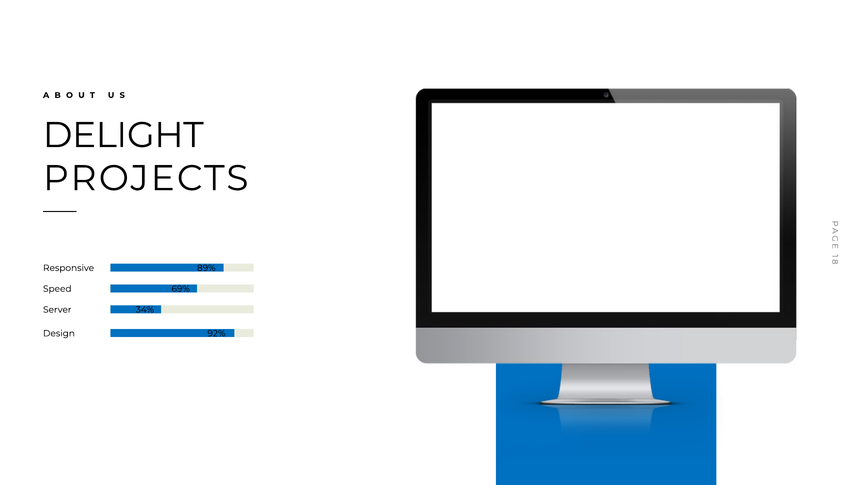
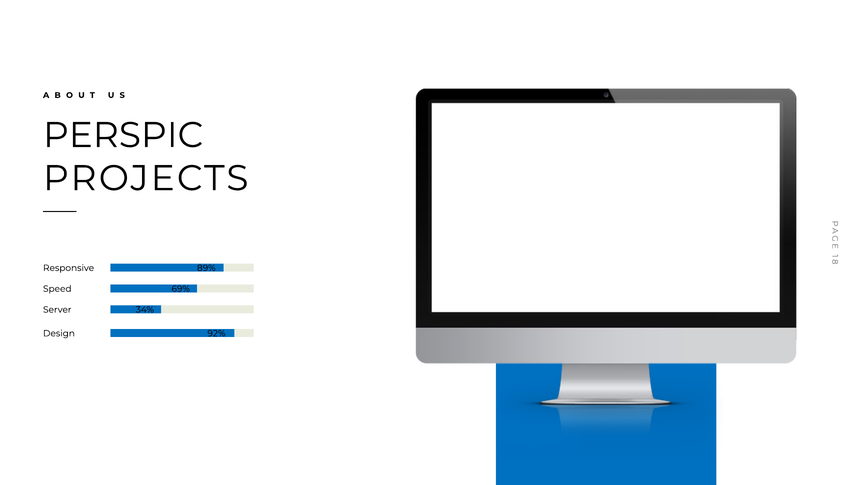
DELIGHT: DELIGHT -> PERSPIC (123, 135)
